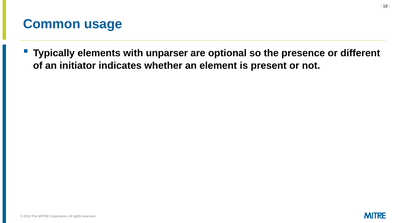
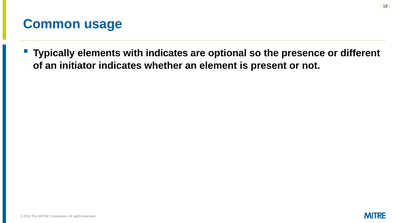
with unparser: unparser -> indicates (167, 53)
